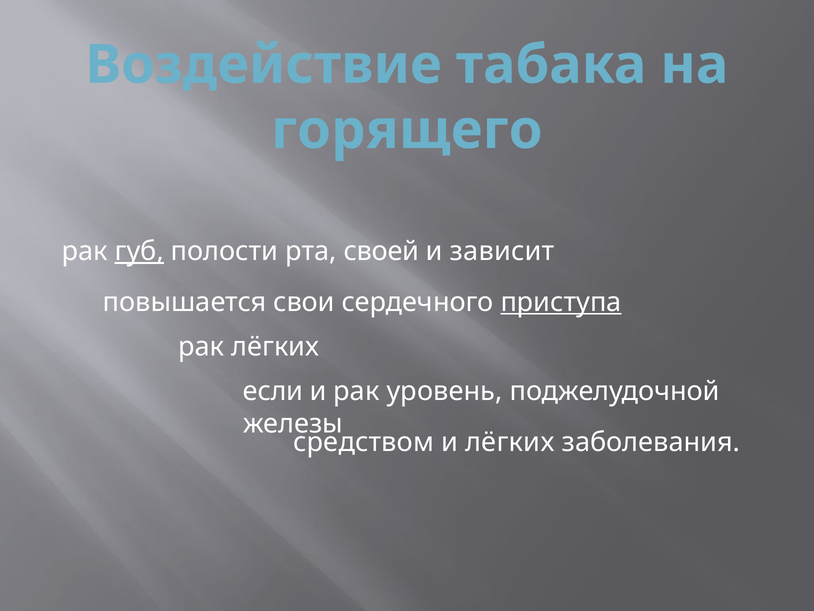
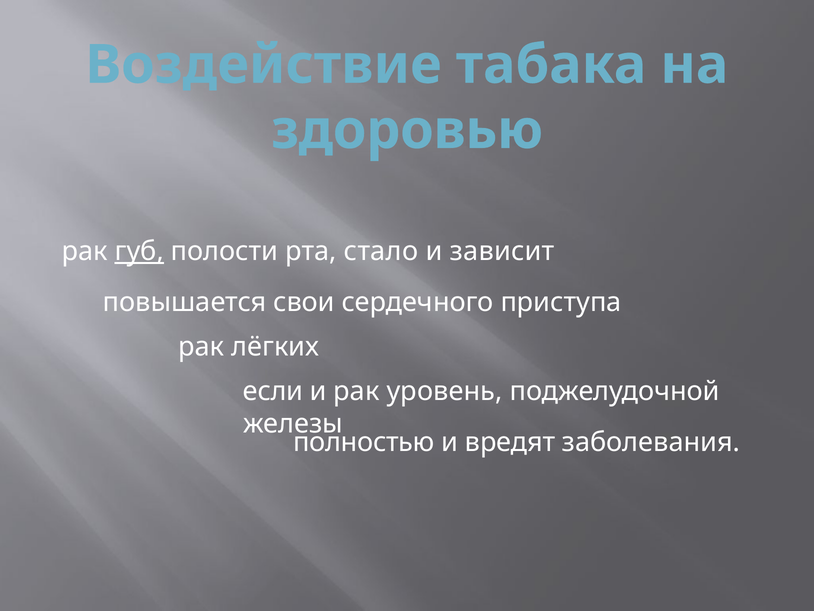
горящего: горящего -> здоровью (407, 130)
своей: своей -> стало (381, 251)
приступа underline: present -> none (561, 302)
средством: средством -> полностью (364, 442)
и лёгких: лёгких -> вредят (510, 442)
